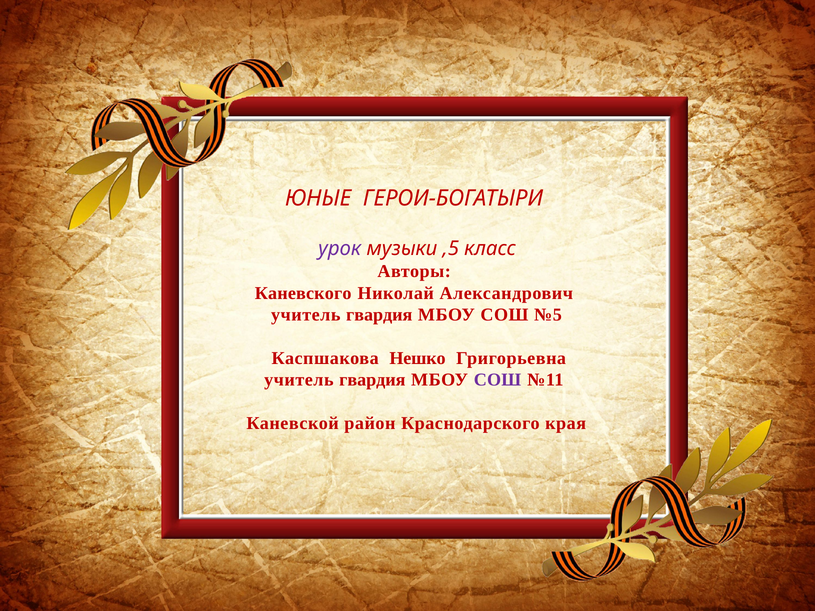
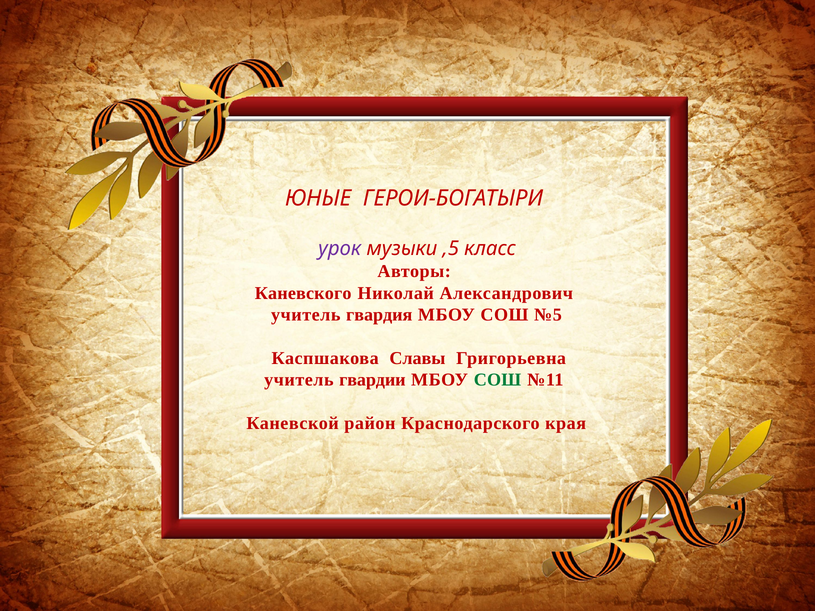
Нешко: Нешко -> Славы (417, 358)
гвардия: гвардия -> гвардии (372, 380)
СОШ colour: purple -> green (497, 380)
